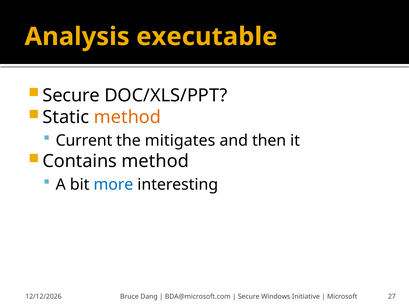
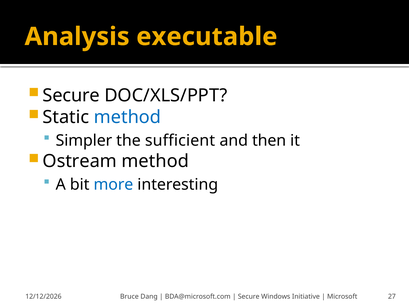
method colour: orange -> blue (128, 117)
Current: Current -> Simpler (84, 141)
mitigates: mitigates -> sufficient (180, 141)
Contains: Contains -> Ostream (80, 162)
